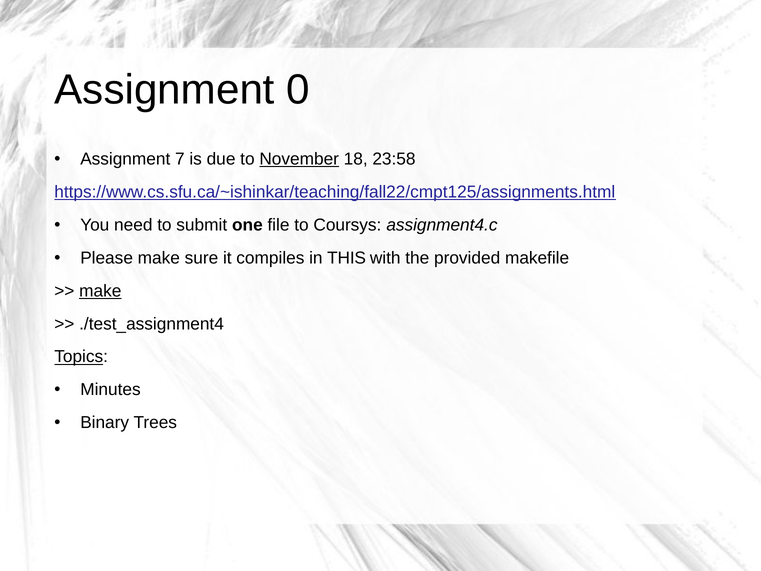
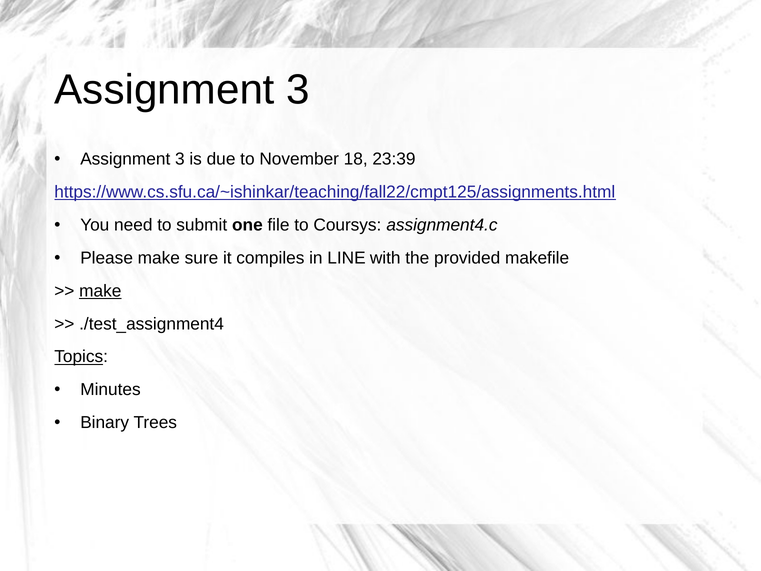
0: 0 -> 3 (298, 90)
7: 7 -> 3 (180, 159)
November underline: present -> none (299, 159)
23:58: 23:58 -> 23:39 (394, 159)
THIS: THIS -> LINE (347, 258)
